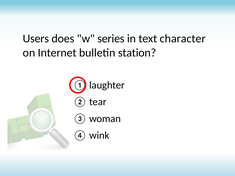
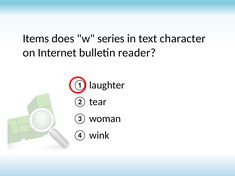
Users: Users -> Items (36, 39)
station: station -> reader (137, 53)
